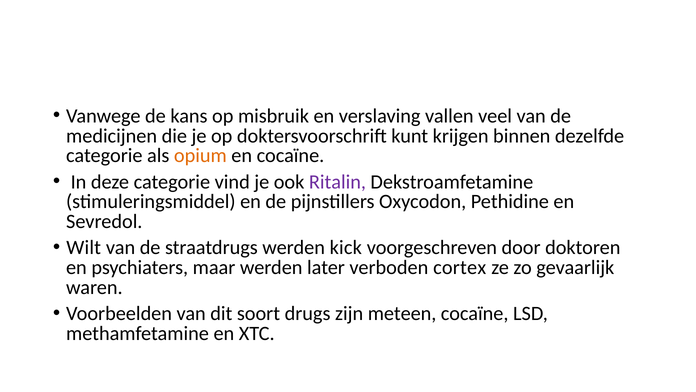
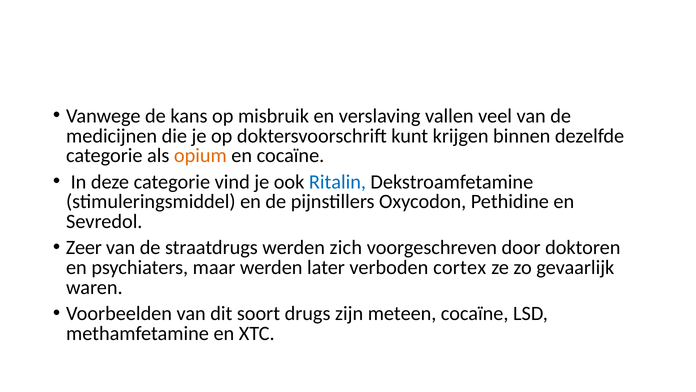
Ritalin colour: purple -> blue (337, 182)
Wilt: Wilt -> Zeer (84, 247)
kick: kick -> zich (346, 247)
